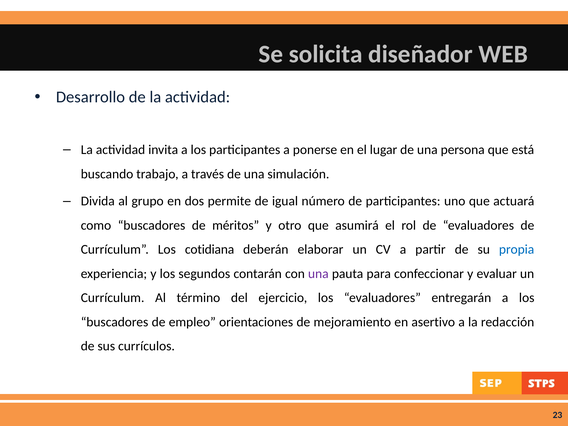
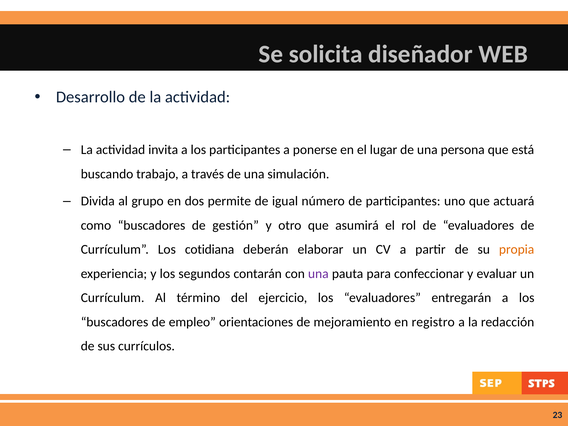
méritos: méritos -> gestión (236, 225)
propia colour: blue -> orange (517, 250)
asertivo: asertivo -> registro (433, 322)
